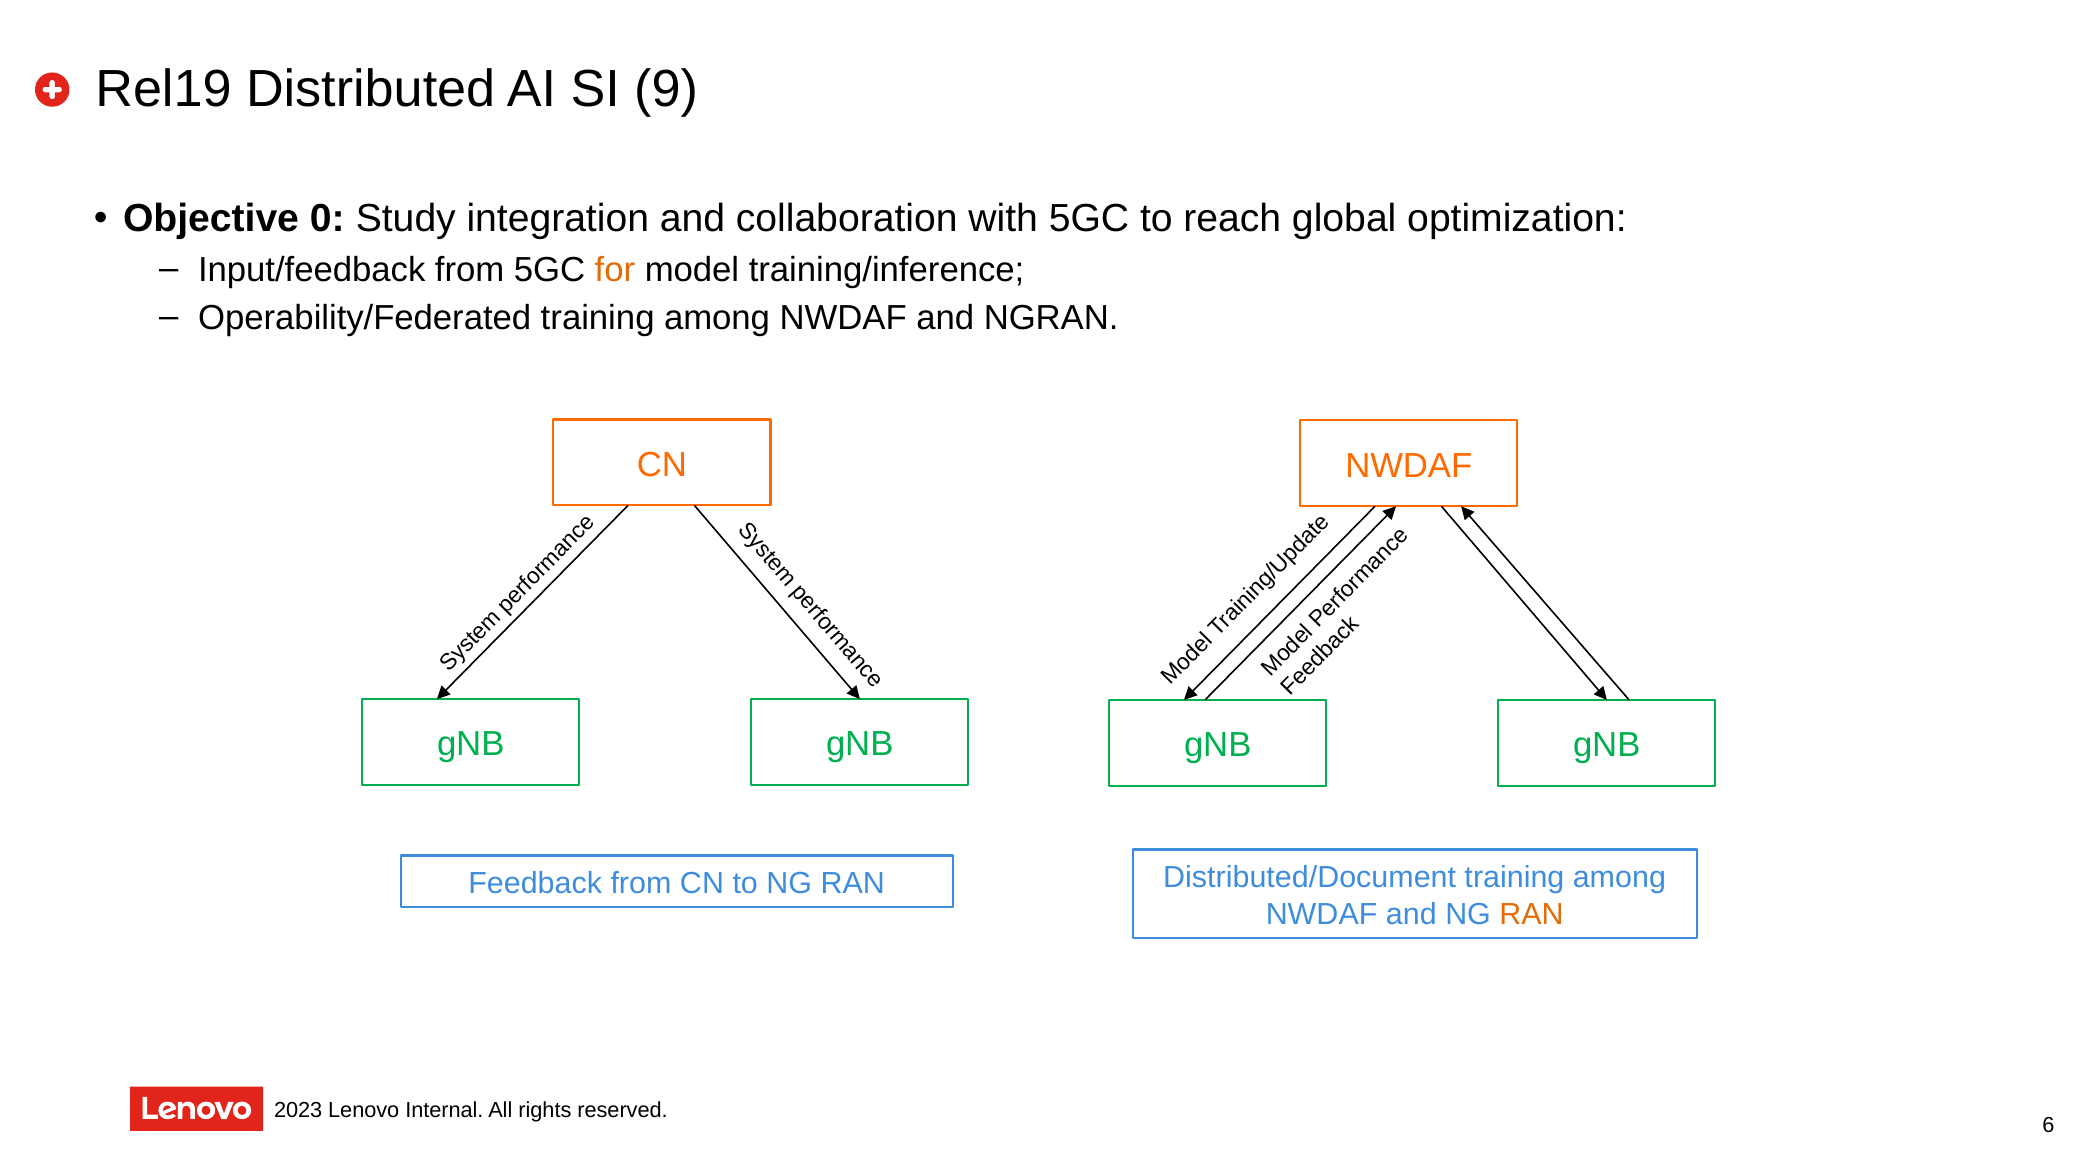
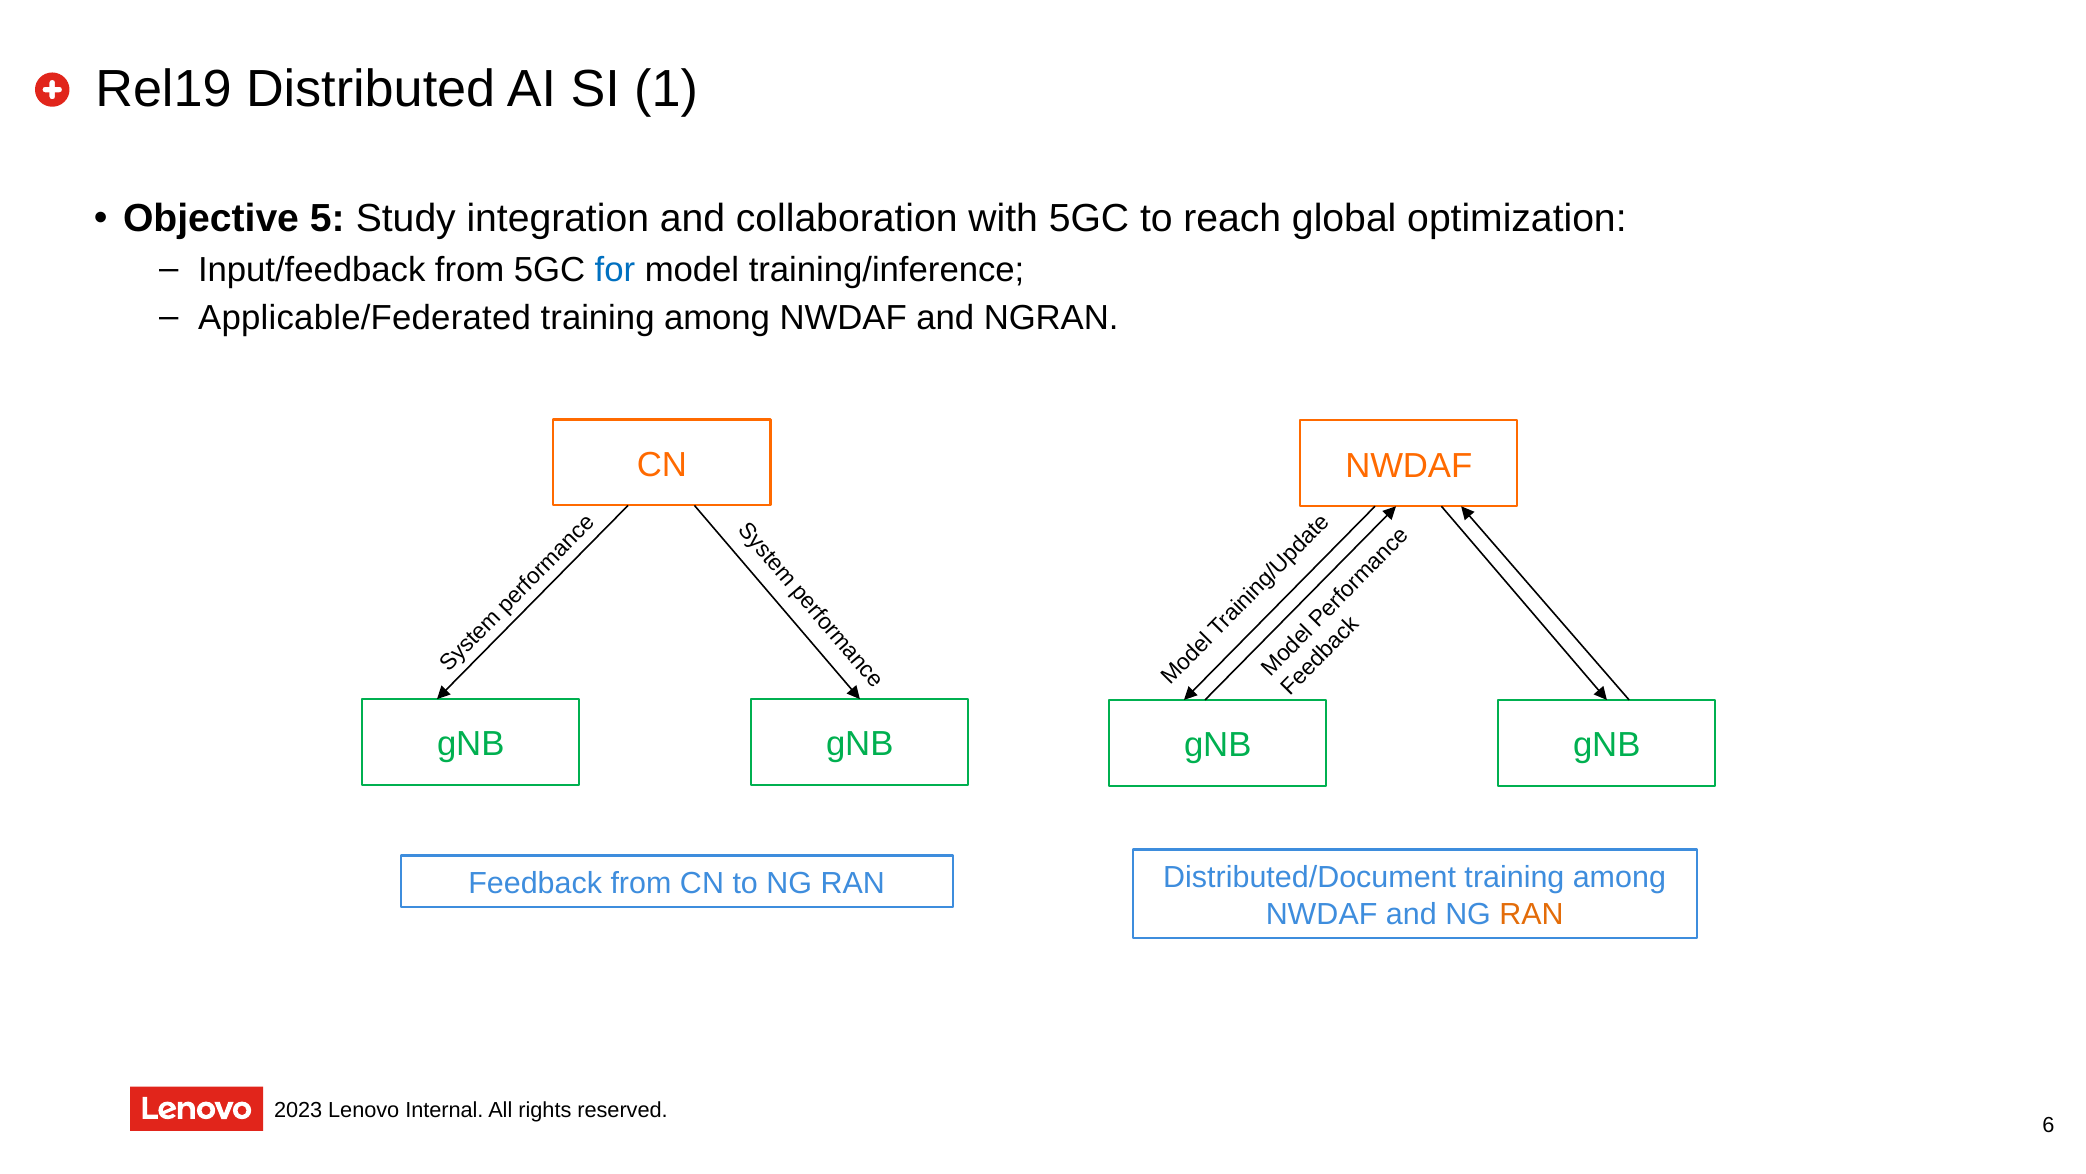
9: 9 -> 1 (666, 89)
0: 0 -> 5 (327, 219)
for colour: orange -> blue (615, 270)
Operability/Federated: Operability/Federated -> Applicable/Federated (365, 318)
